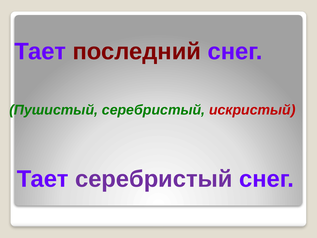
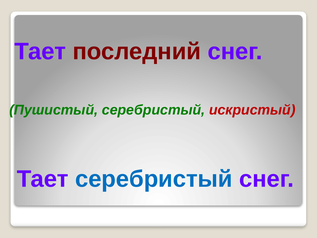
серебристый colour: purple -> blue (154, 179)
